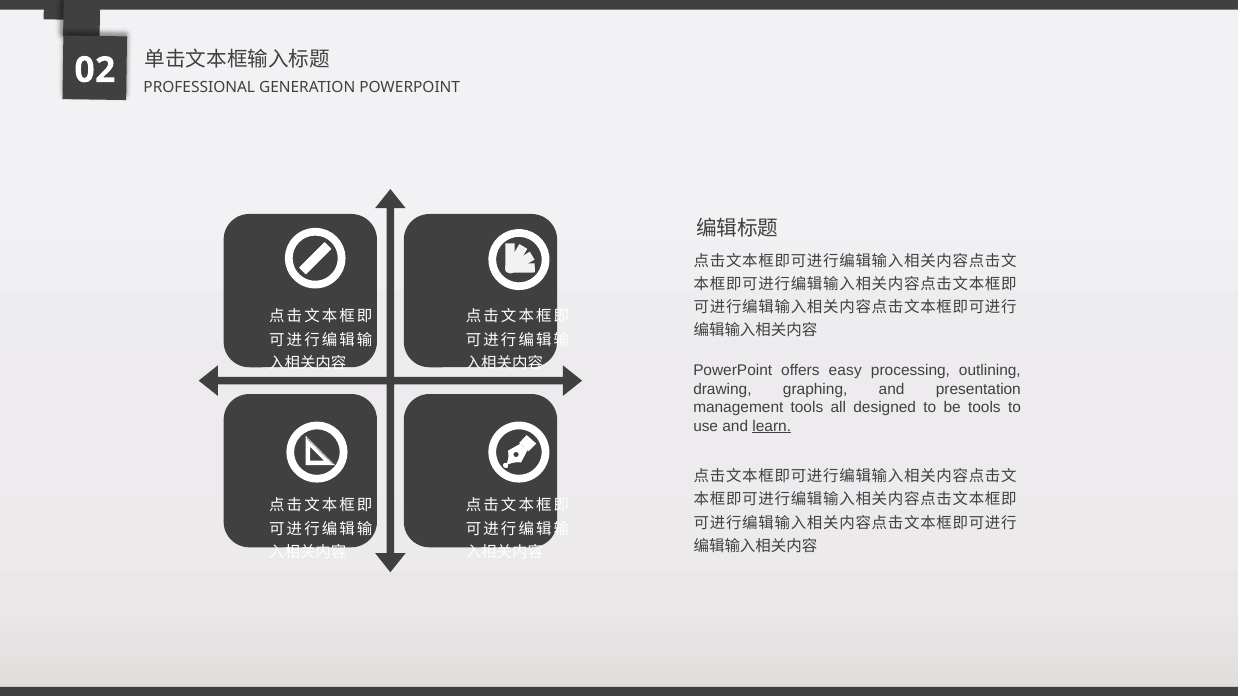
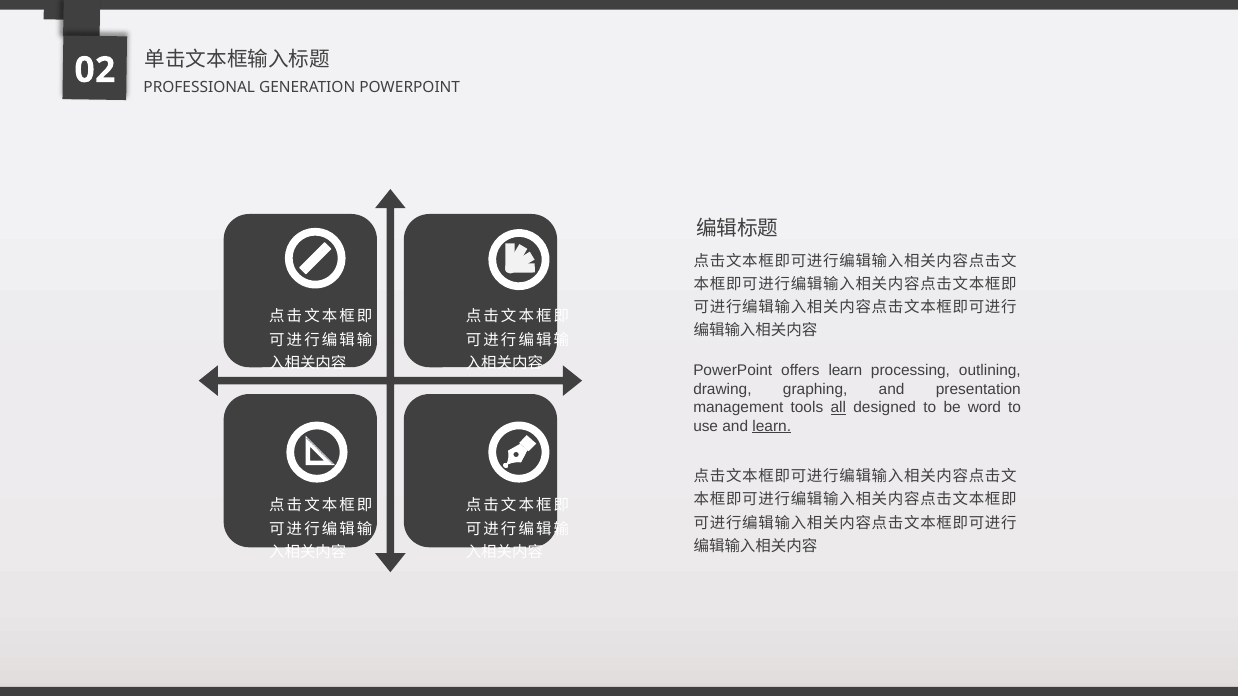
offers easy: easy -> learn (845, 371)
all underline: none -> present (838, 408)
be tools: tools -> word (984, 408)
